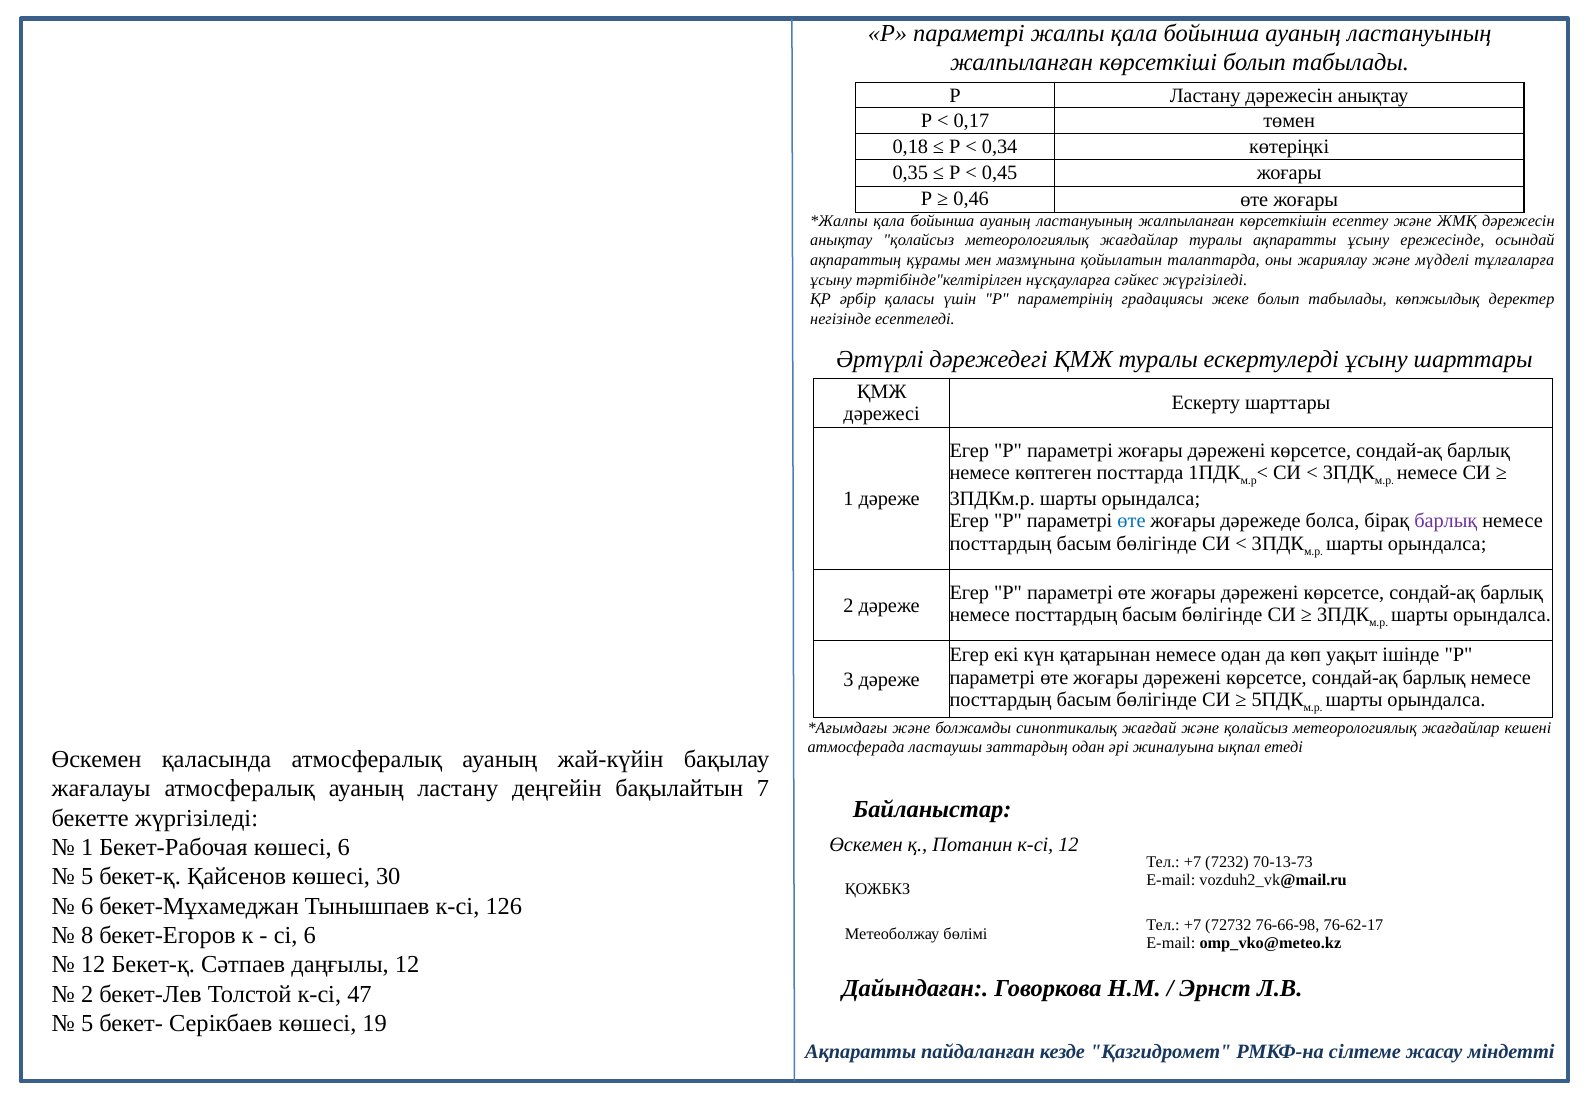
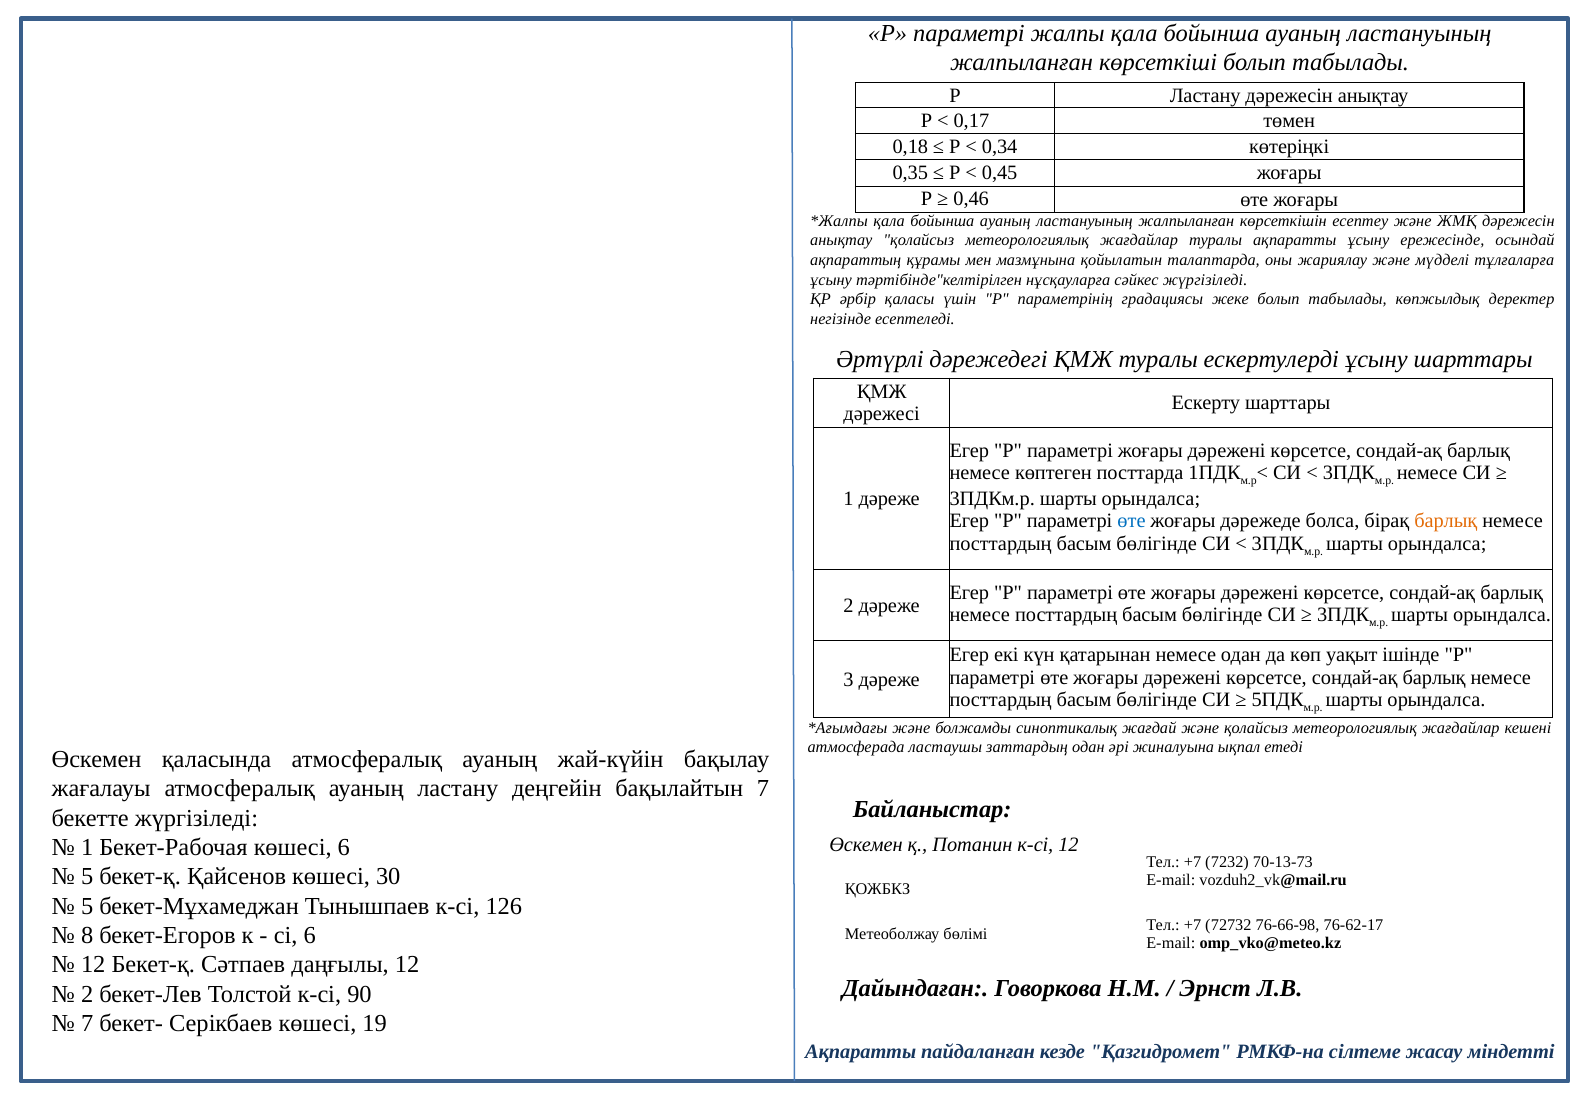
барлық colour: purple -> orange (1446, 521)
6: 6 -> 5 (87, 906)
47: 47 -> 90 (360, 994)
5: 5 -> 7 (87, 1023)
